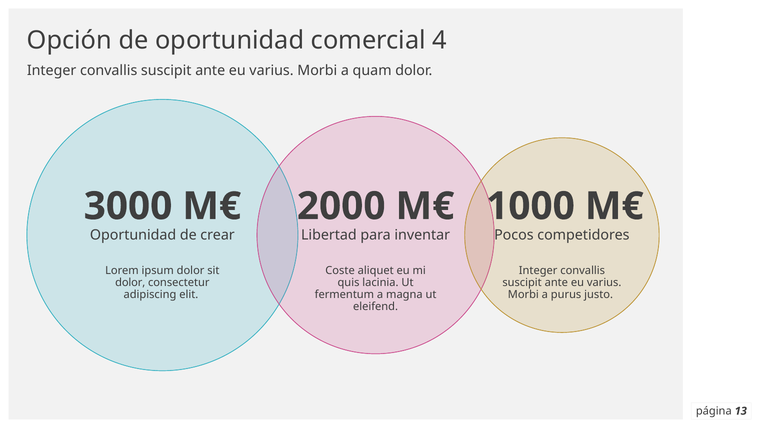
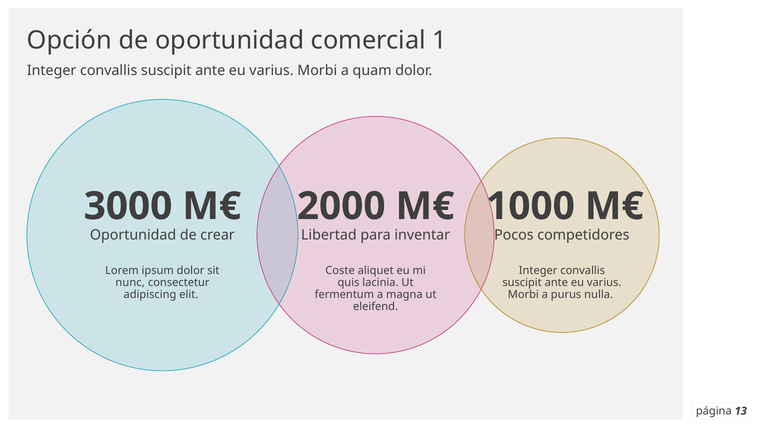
4: 4 -> 1 (440, 40)
dolor: dolor -> nunc (130, 282)
justo: justo -> nulla (599, 294)
